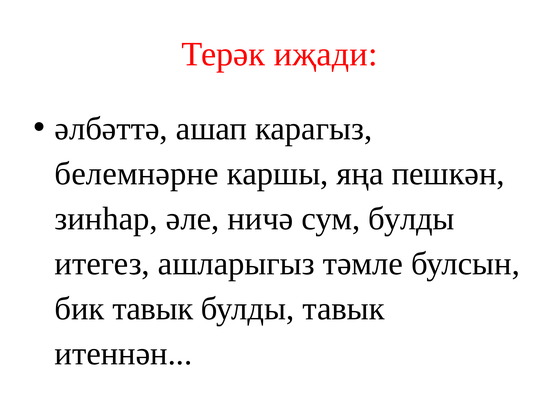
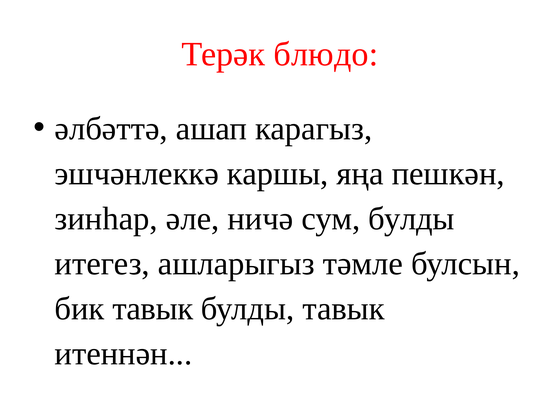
иҗади: иҗади -> блюдо (326, 54)
белемнәрне: белемнәрне -> эшчәнлеккә (137, 174)
